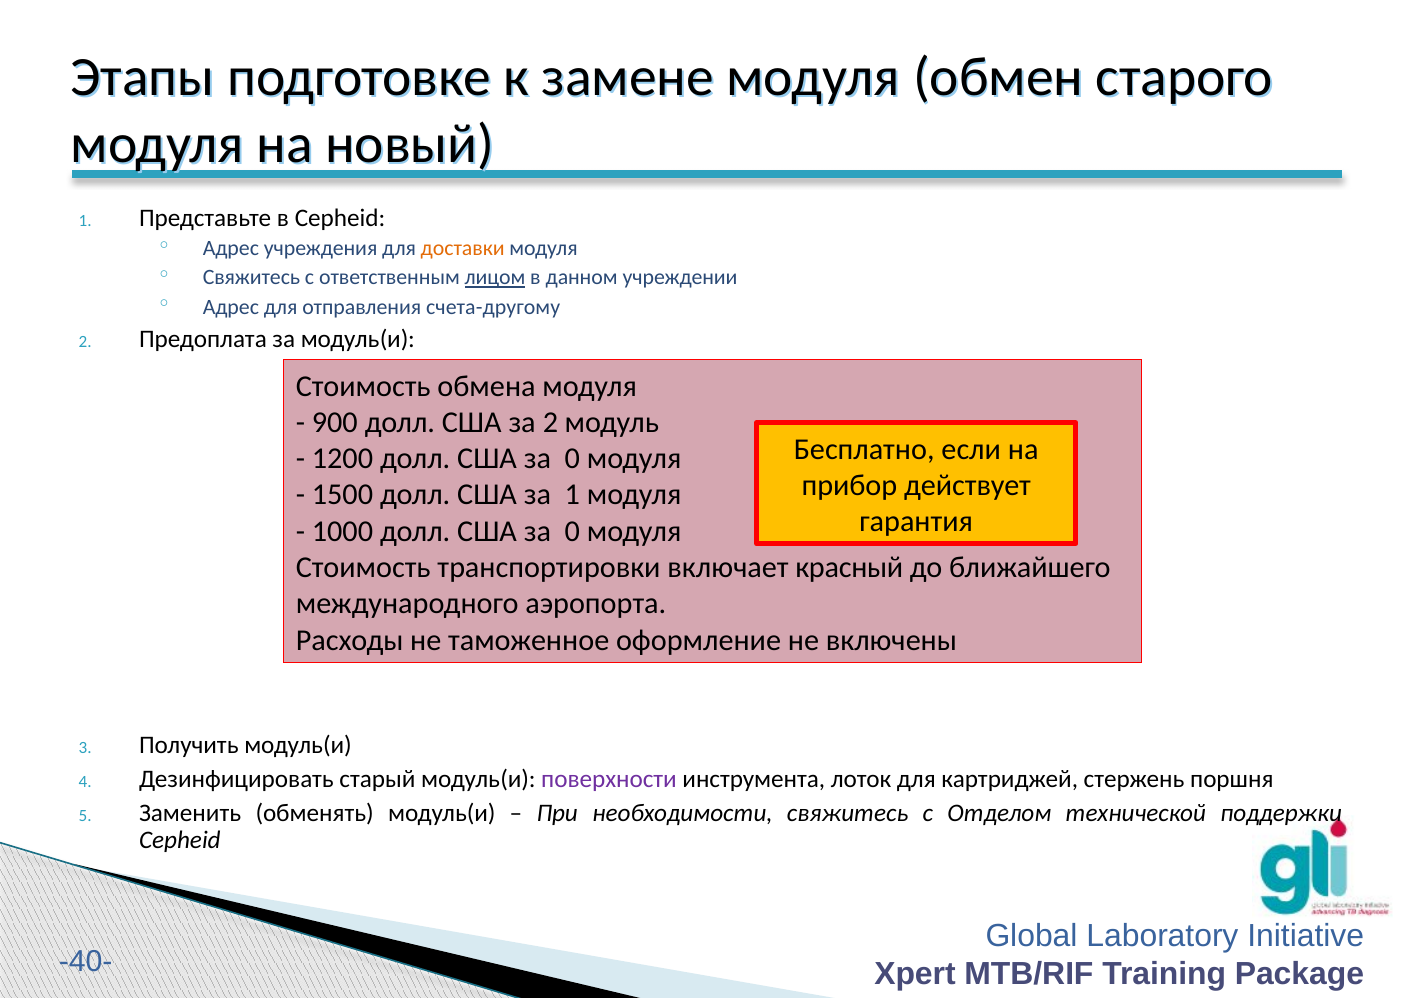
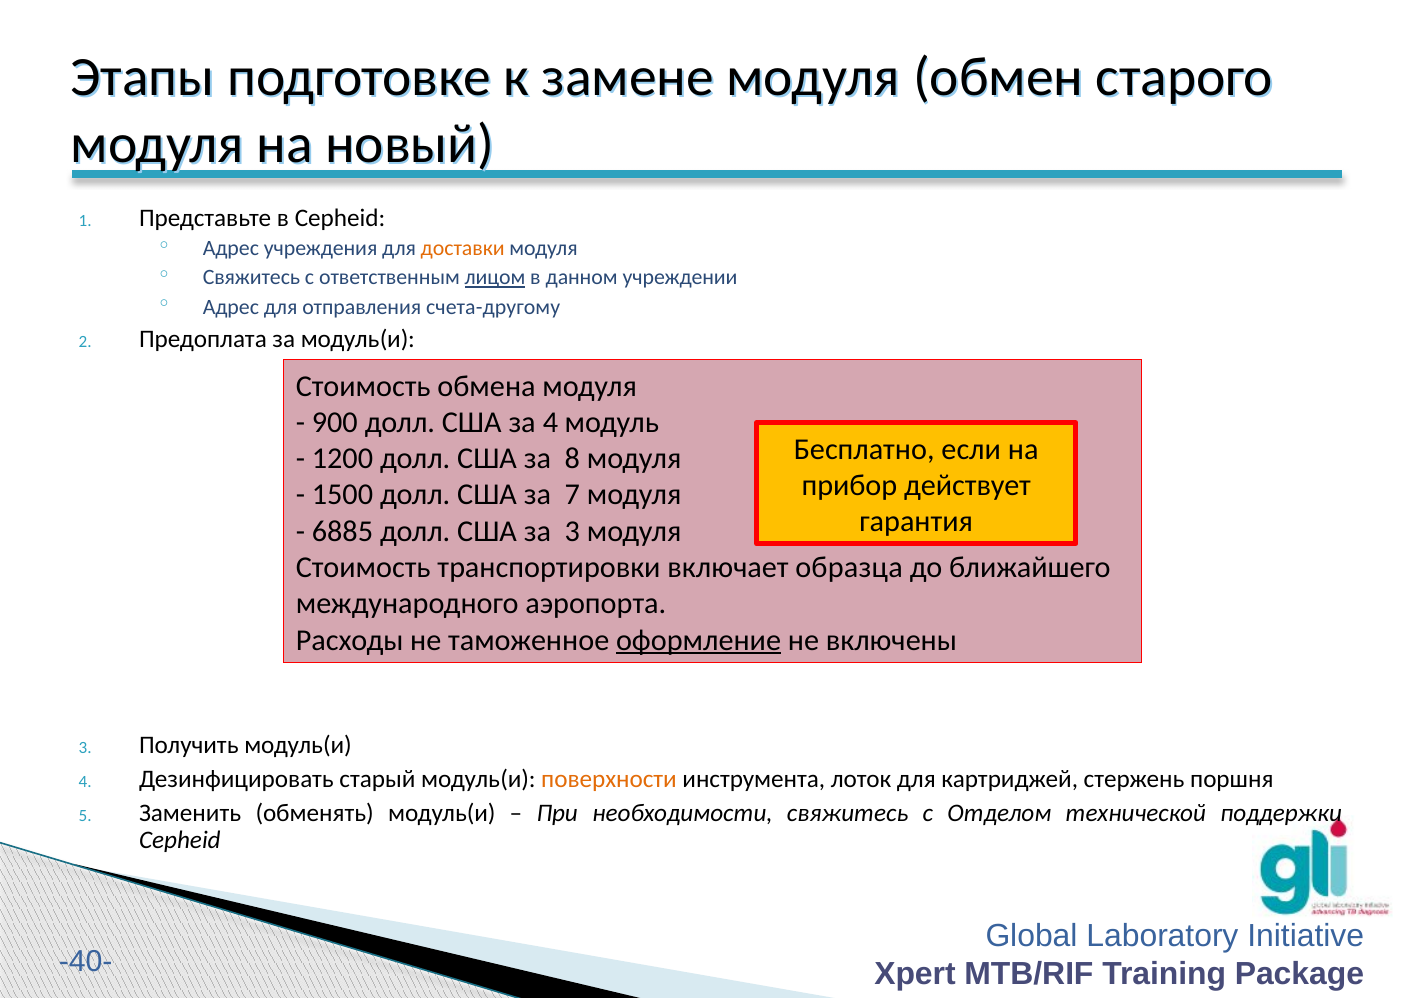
за 2: 2 -> 4 (550, 422)
0: 0 -> 8 (572, 459)
за 1: 1 -> 7 (572, 495)
1000: 1000 -> 6885 (342, 531)
0: 0 -> 3 (572, 531)
красный: красный -> образца (849, 567)
оформление underline: none -> present (699, 640)
поверхности colour: purple -> orange (609, 779)
